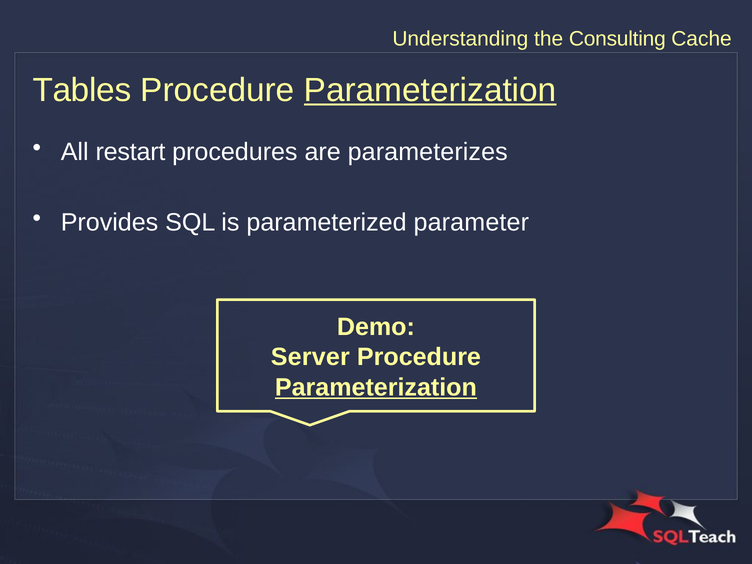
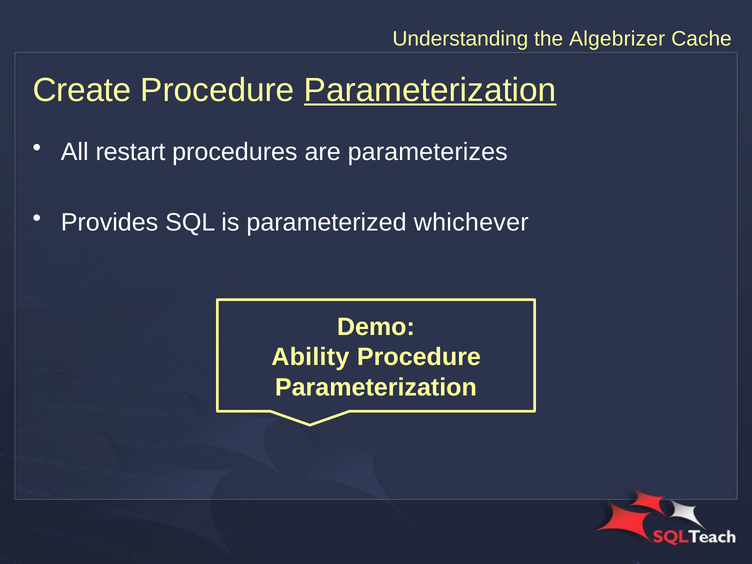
Consulting: Consulting -> Algebrizer (617, 39)
Tables: Tables -> Create (82, 90)
parameter: parameter -> whichever (471, 222)
Server: Server -> Ability (310, 357)
Parameterization underline: present -> none (376, 387)
